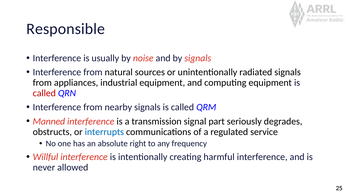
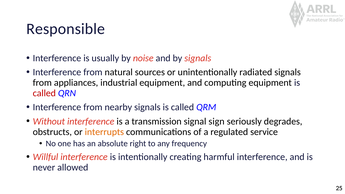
Manned: Manned -> Without (49, 121)
part: part -> sign (217, 121)
interrupts colour: blue -> orange (104, 132)
